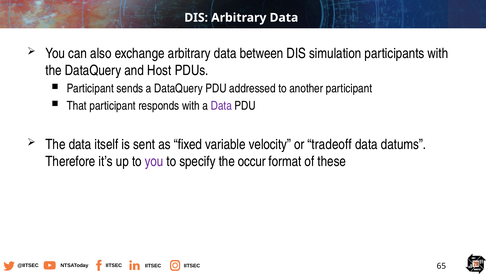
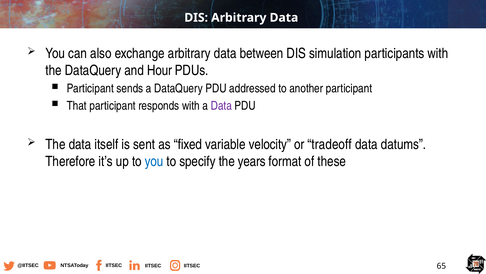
Host: Host -> Hour (159, 70)
you colour: purple -> blue (154, 161)
occur: occur -> years (252, 161)
